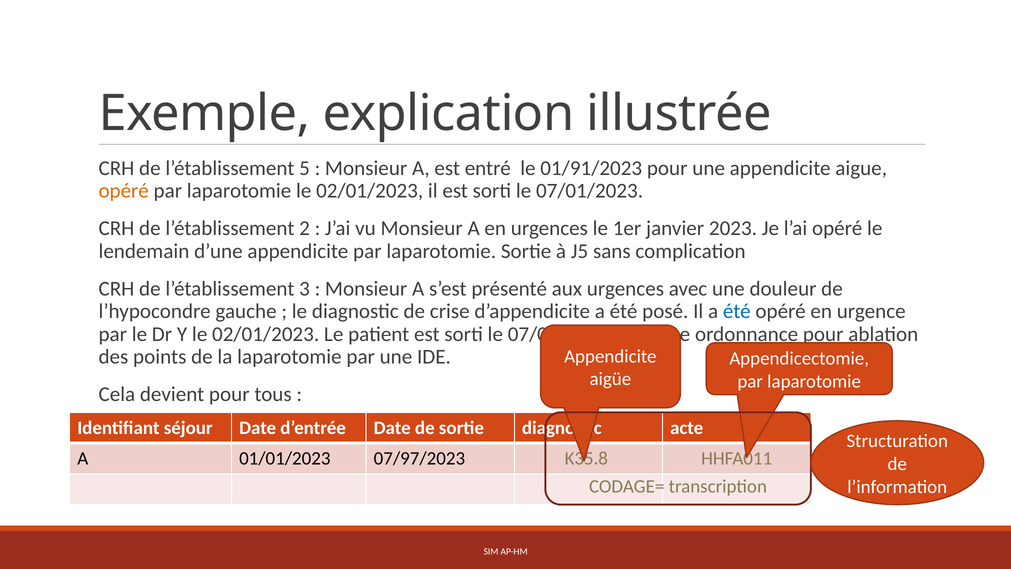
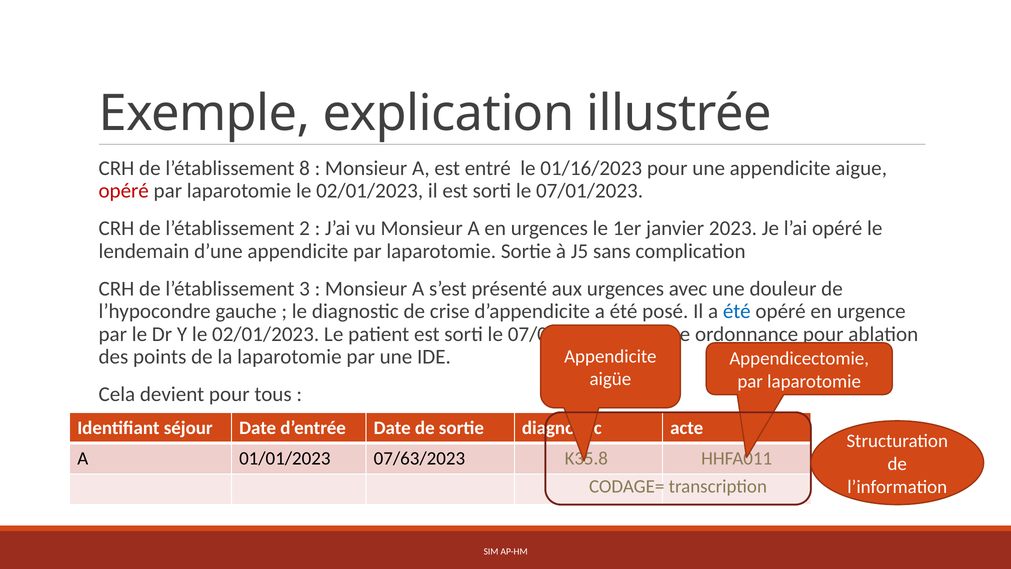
5: 5 -> 8 (304, 168)
01/91/2023: 01/91/2023 -> 01/16/2023 (591, 168)
opéré colour: orange -> red (124, 191)
07/97/2023: 07/97/2023 -> 07/63/2023 (419, 458)
